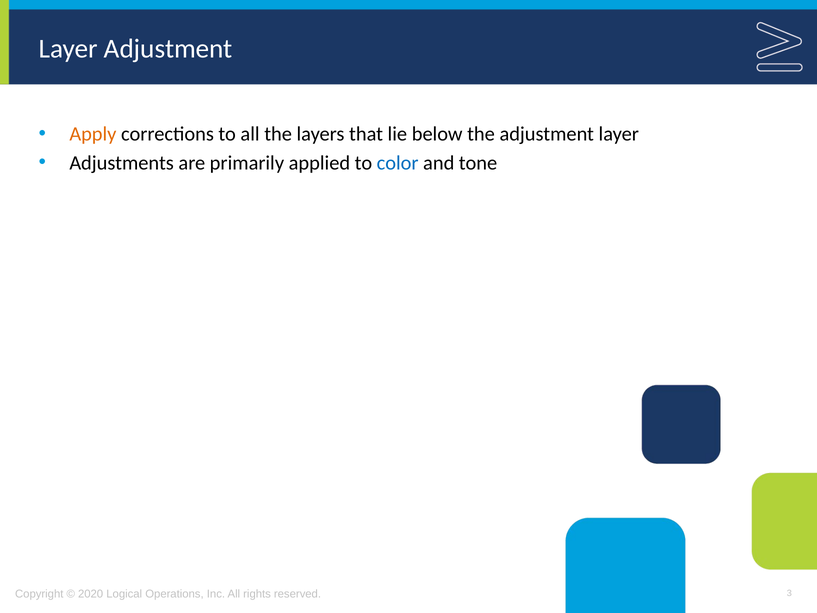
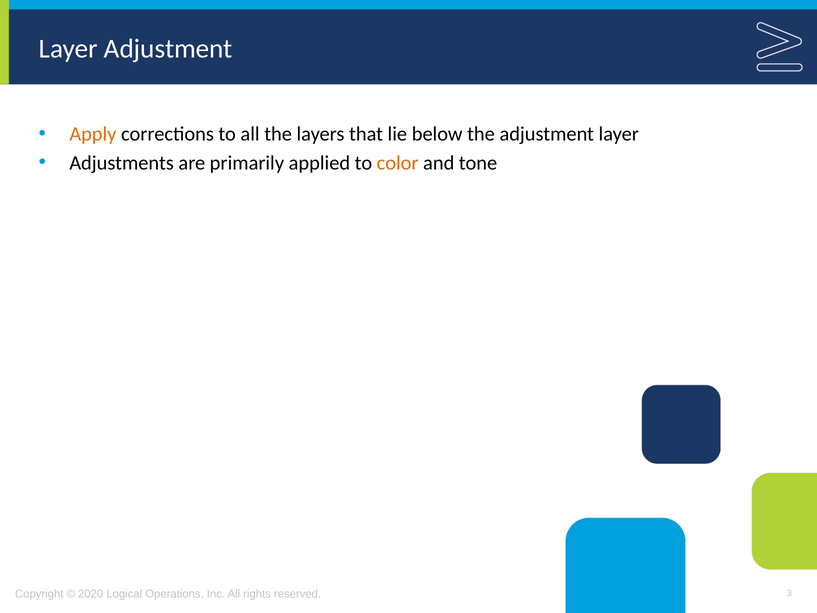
color colour: blue -> orange (398, 163)
